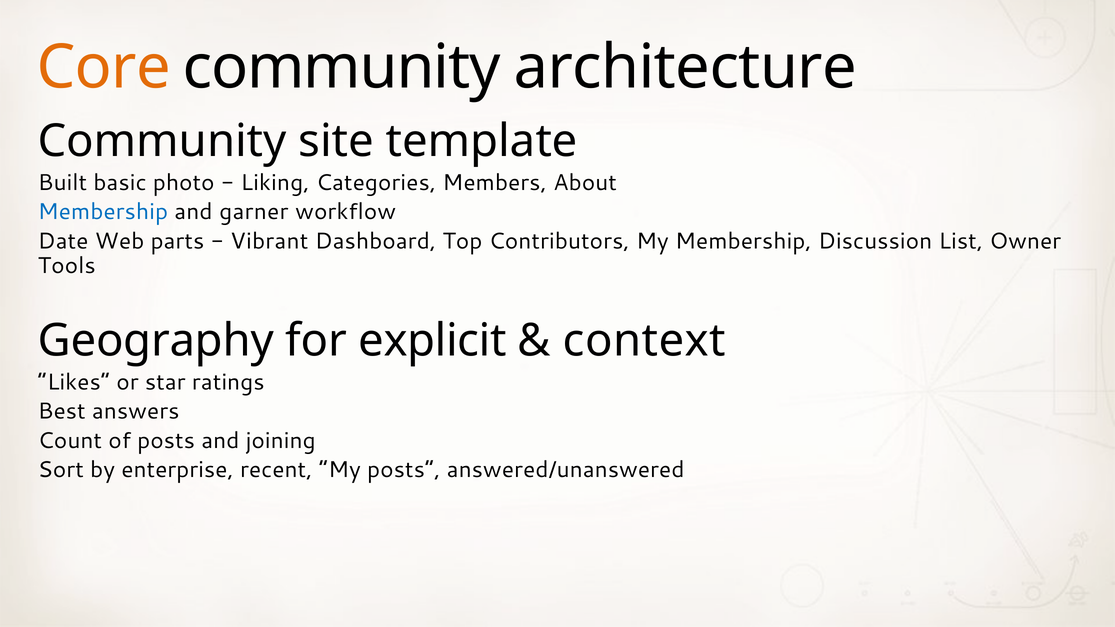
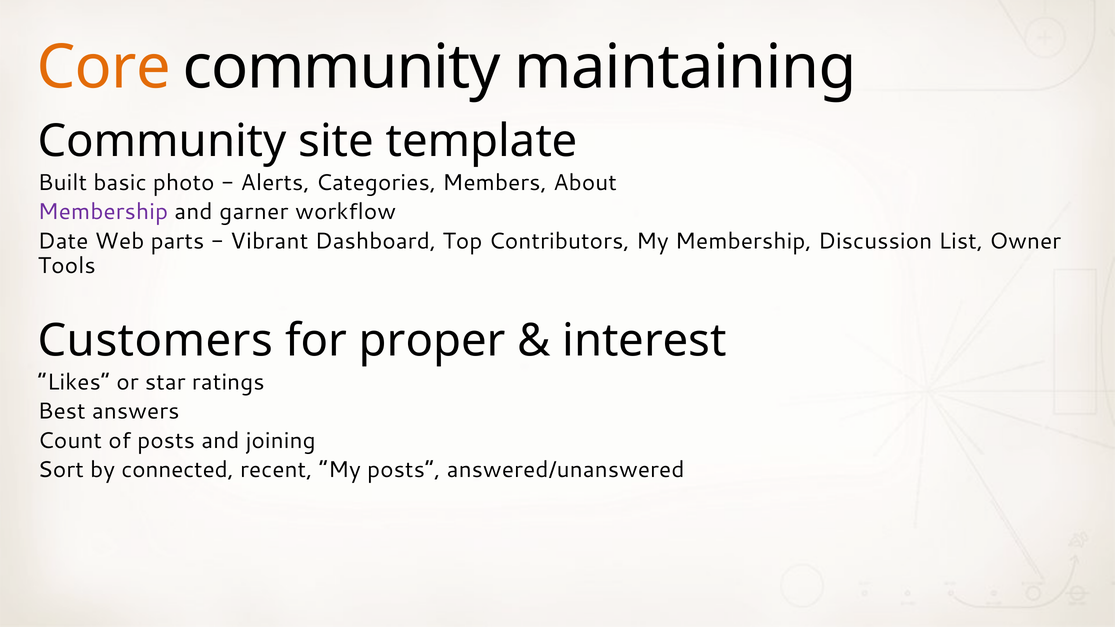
architecture: architecture -> maintaining (685, 67)
Liking: Liking -> Alerts (275, 183)
Membership colour: blue -> purple (103, 212)
Geography: Geography -> Customers (155, 341)
explicit: explicit -> proper (432, 341)
context: context -> interest (644, 341)
enterprise: enterprise -> connected (178, 470)
